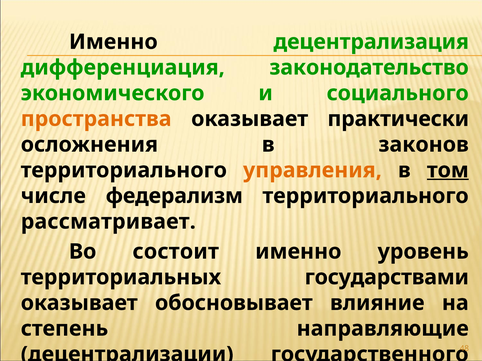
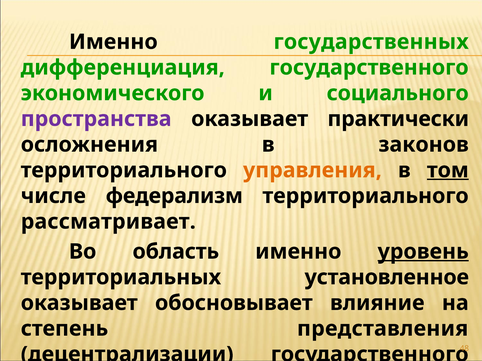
децентрализация: децентрализация -> государственных (371, 42)
дифференциация законодательство: законодательство -> государственного (369, 68)
пространства colour: orange -> purple (96, 119)
состоит: состоит -> область (176, 252)
уровень underline: none -> present (423, 252)
государствами: государствами -> установленное (387, 278)
направляющие: направляющие -> представления (383, 329)
